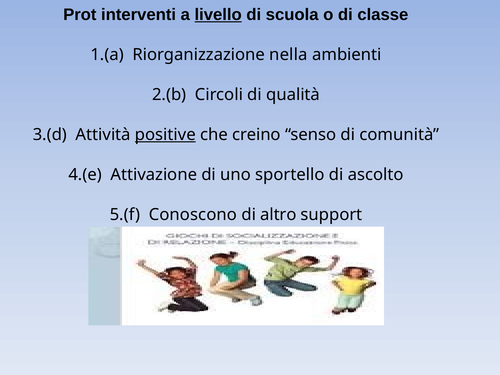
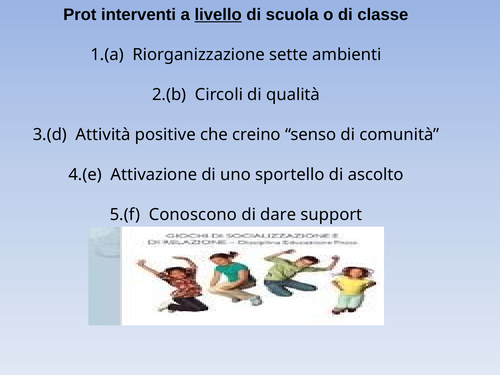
nella: nella -> sette (289, 55)
positive underline: present -> none (165, 135)
altro: altro -> dare (278, 215)
